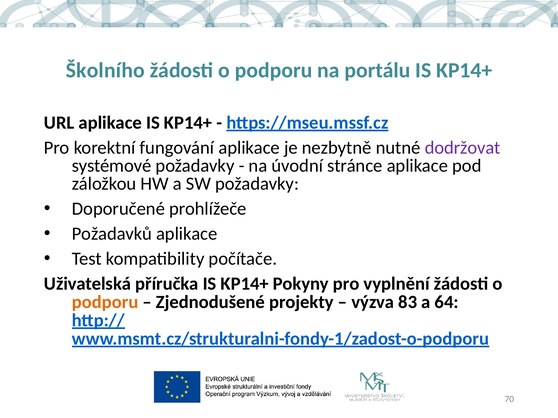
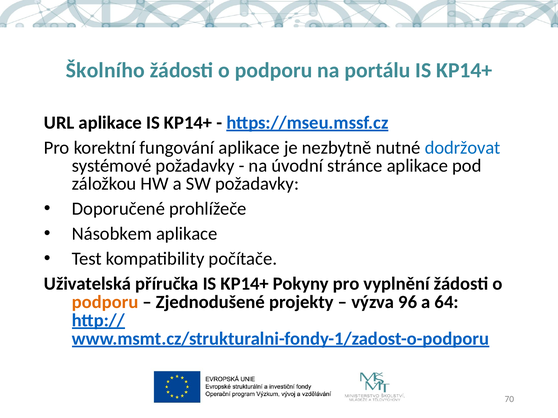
dodržovat colour: purple -> blue (463, 148)
Požadavků: Požadavků -> Násobkem (112, 234)
83: 83 -> 96 (408, 302)
